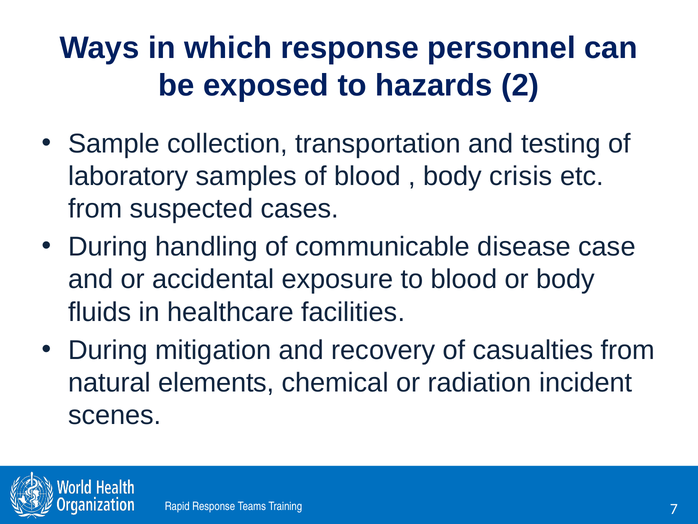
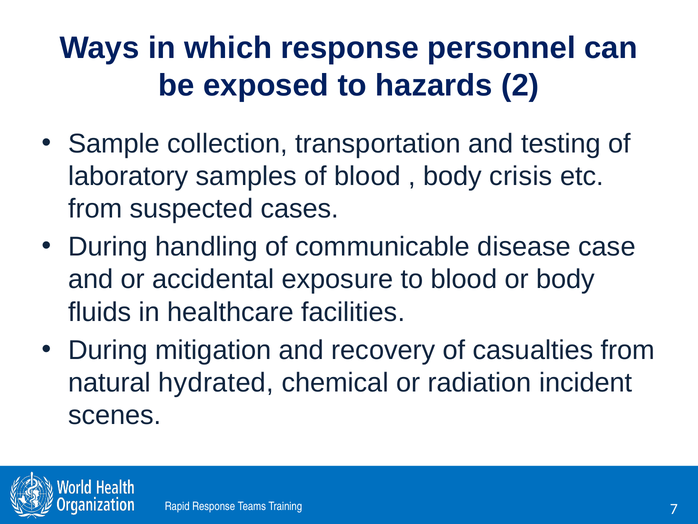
elements: elements -> hydrated (216, 382)
